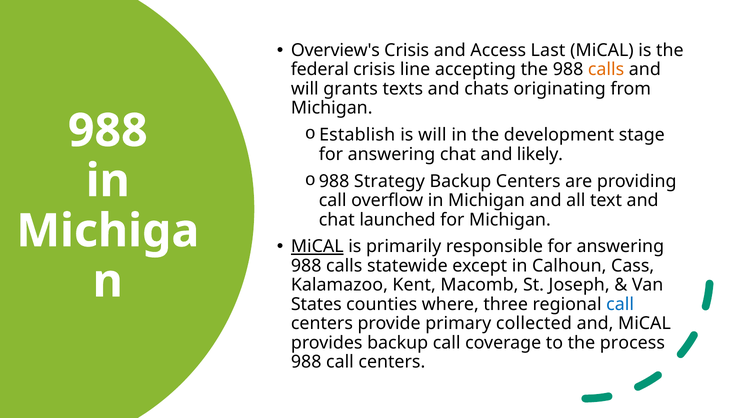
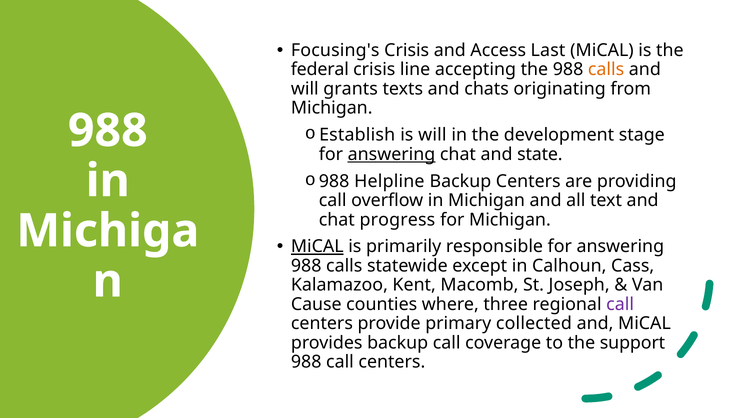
Overview's: Overview's -> Focusing's (335, 50)
answering underline: none -> present (391, 154)
likely: likely -> state (540, 154)
Strategy: Strategy -> Helpline (389, 181)
launched: launched -> progress (397, 220)
States: States -> Cause (316, 305)
call colour: blue -> purple (620, 305)
process: process -> support (633, 343)
